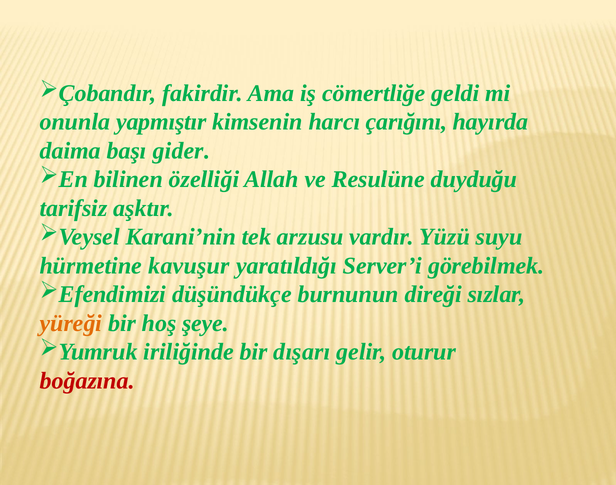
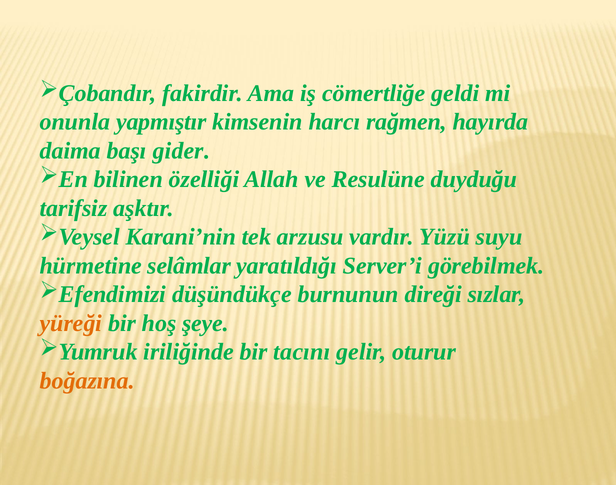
çarığını: çarığını -> rağmen (407, 122)
kavuşur: kavuşur -> selâmlar (189, 266)
dışarı: dışarı -> tacını (302, 352)
boğazına colour: red -> orange (87, 381)
